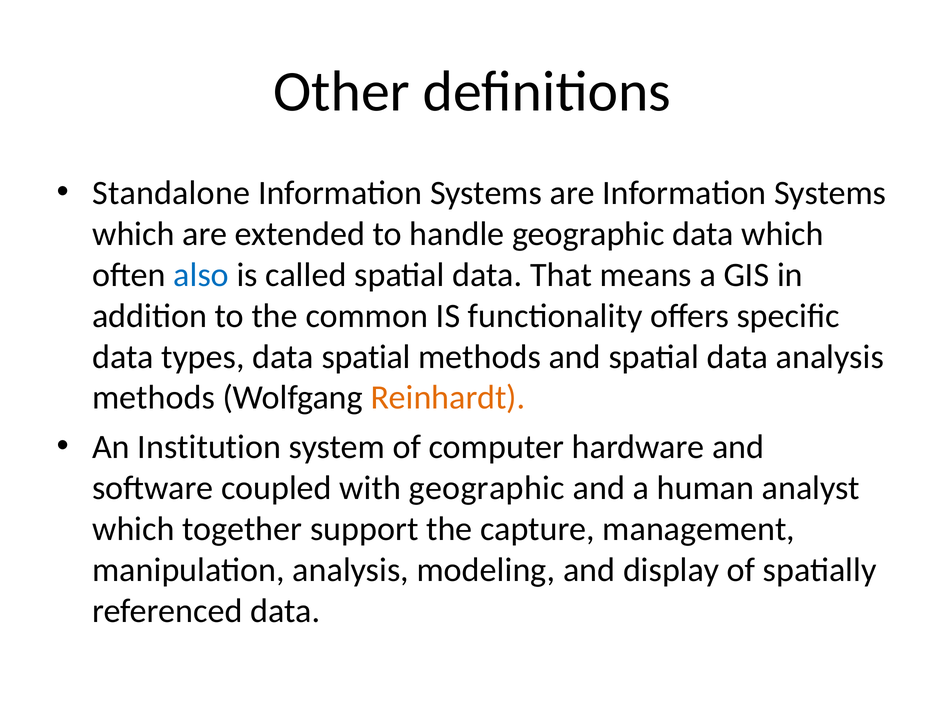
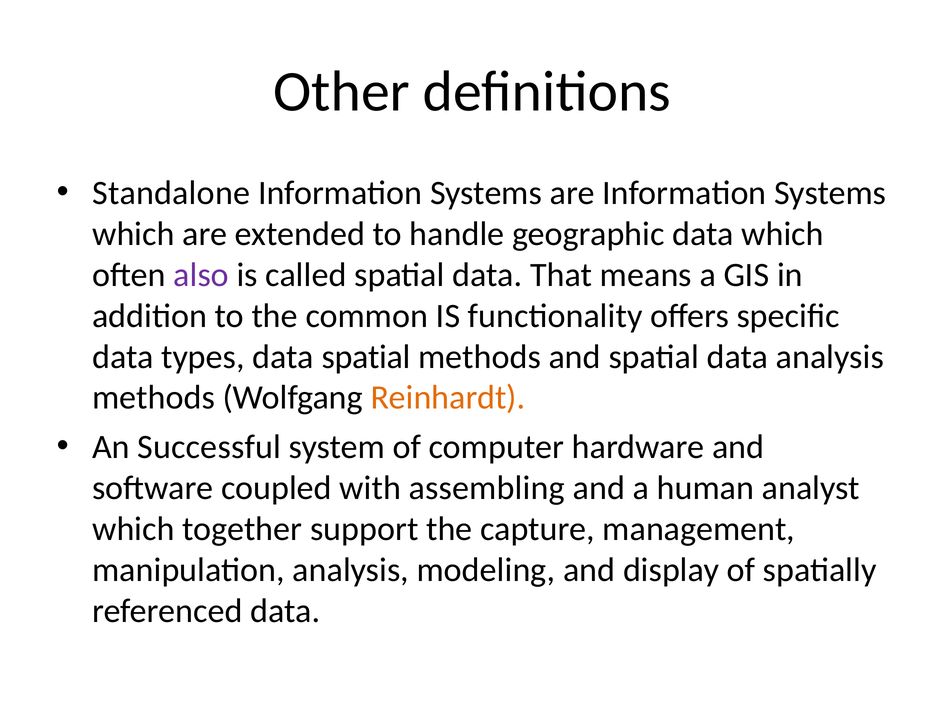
also colour: blue -> purple (201, 275)
Institution: Institution -> Successful (209, 447)
with geographic: geographic -> assembling (487, 488)
